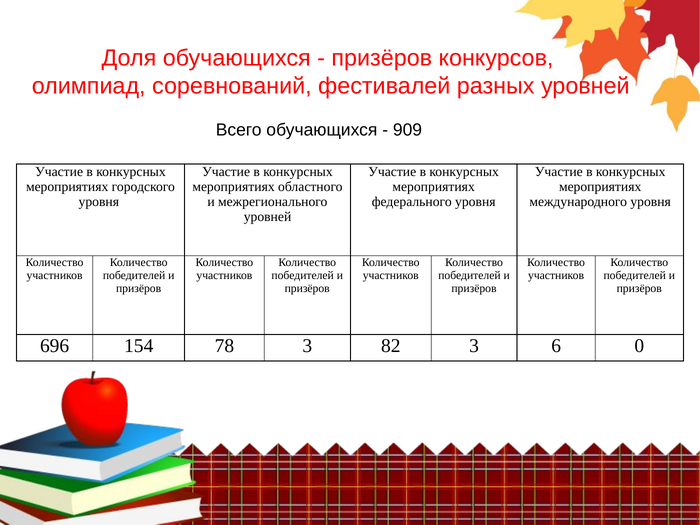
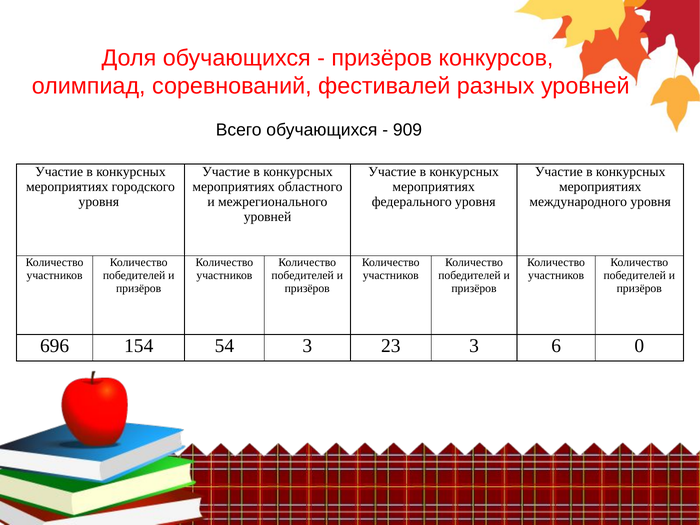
78: 78 -> 54 (224, 346)
82: 82 -> 23 (391, 346)
